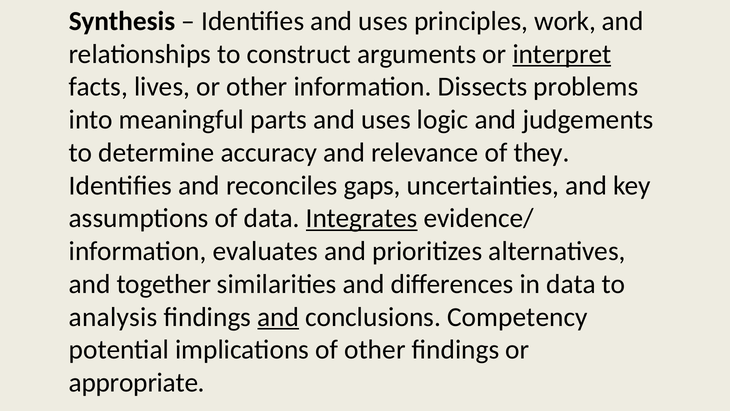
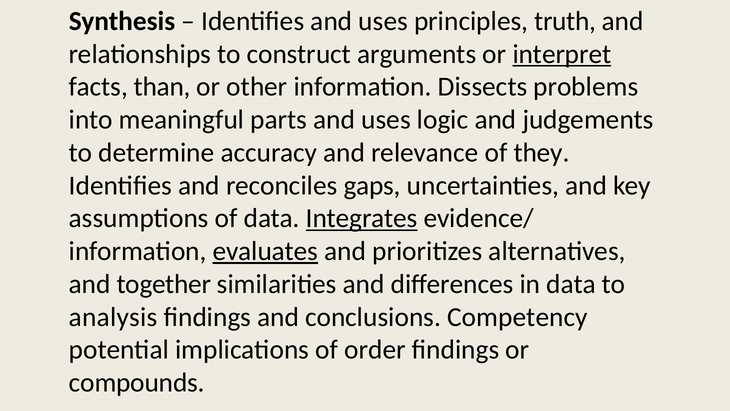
work: work -> truth (565, 21)
lives: lives -> than (162, 87)
evaluates underline: none -> present (265, 251)
and underline: present -> none (278, 317)
of other: other -> order (375, 350)
appropriate: appropriate -> compounds (137, 382)
